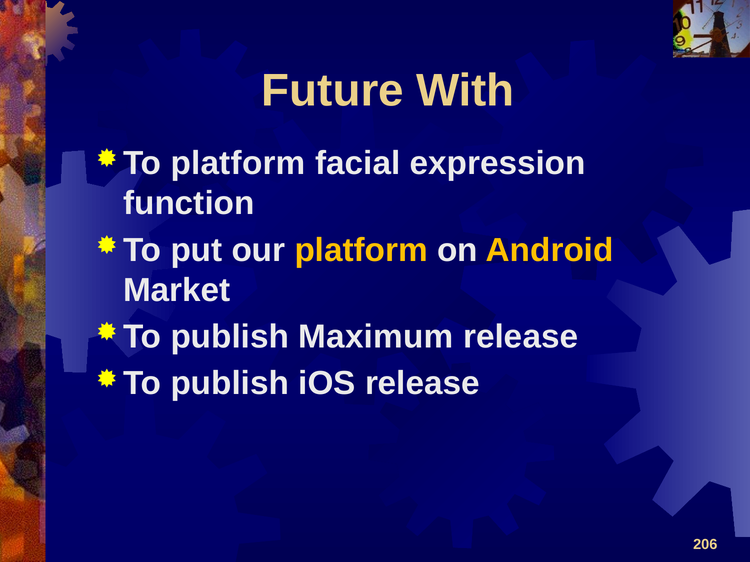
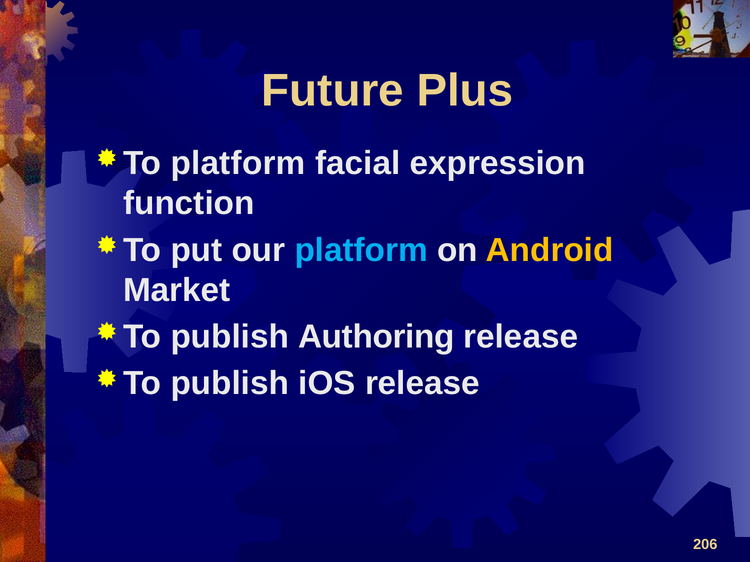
With: With -> Plus (465, 91)
platform colour: yellow -> light blue (361, 250)
Maximum: Maximum -> Authoring (376, 337)
